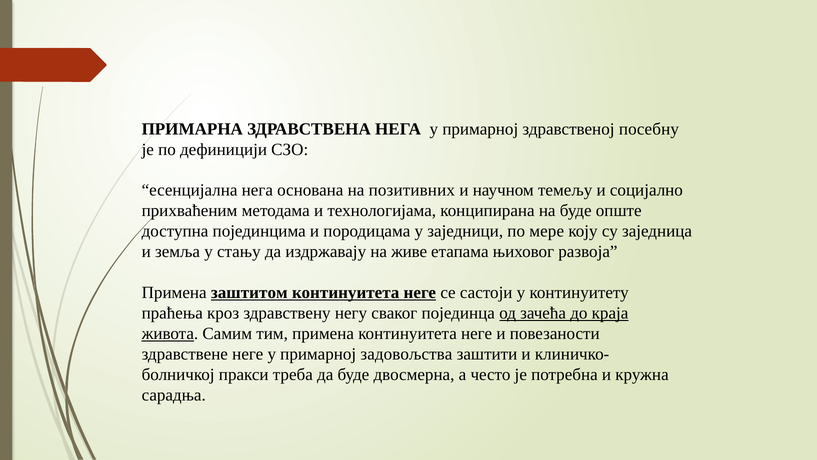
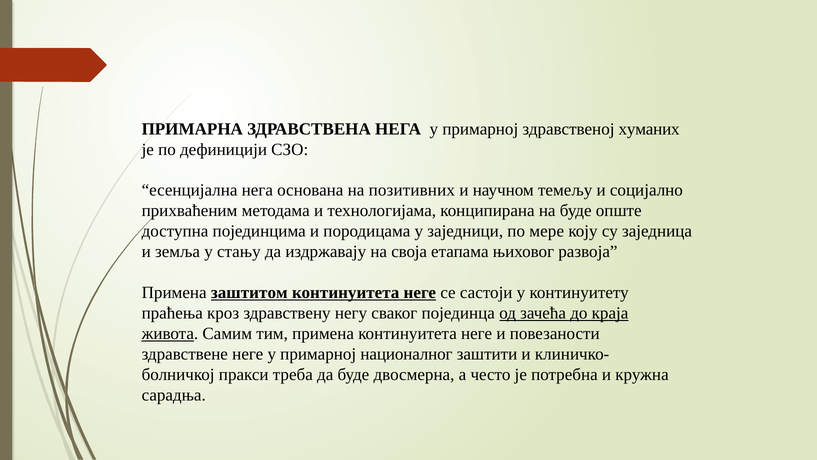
посебну: посебну -> хуманих (649, 129)
живе: живе -> своја (409, 251)
задовољства: задовољства -> националног (407, 354)
